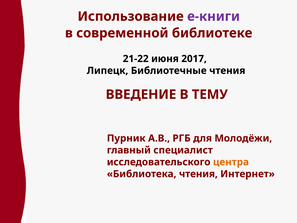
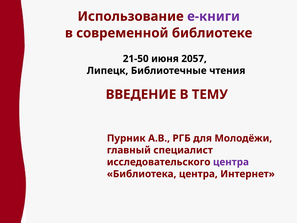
21-22: 21-22 -> 21-50 (136, 59)
2017: 2017 -> 2057 (194, 59)
центра colour: orange -> purple (231, 162)
Библиотека чтения: чтения -> центра (198, 174)
